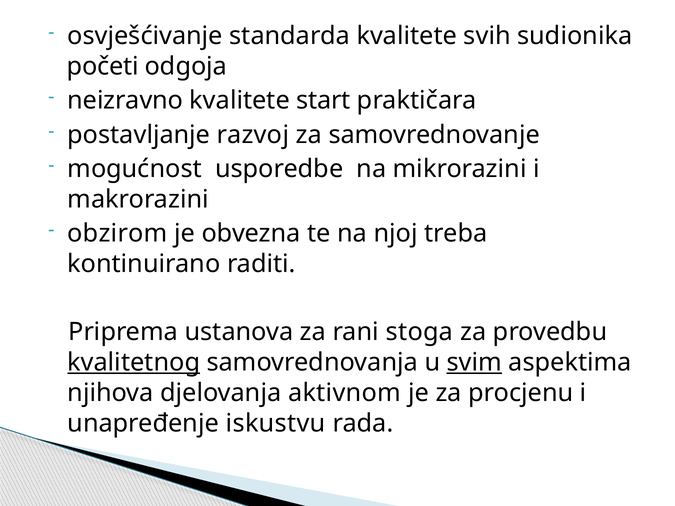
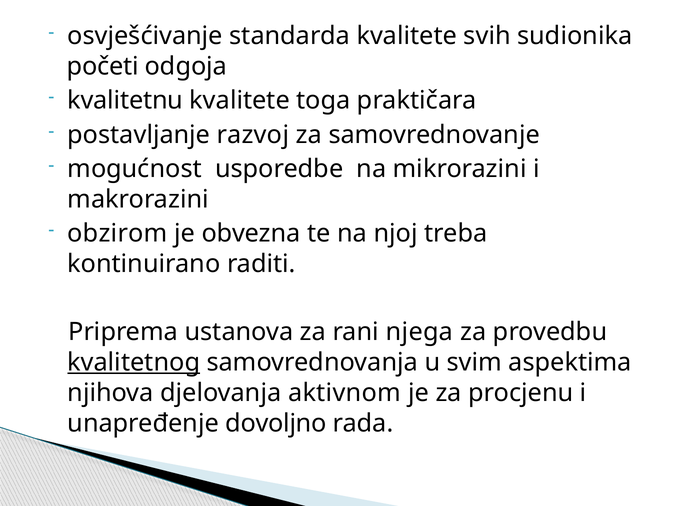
neizravno: neizravno -> kvalitetnu (125, 101)
start: start -> toga (323, 101)
stoga: stoga -> njega (419, 332)
svim underline: present -> none (474, 363)
iskustvu: iskustvu -> dovoljno (276, 423)
